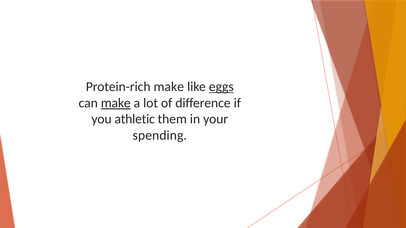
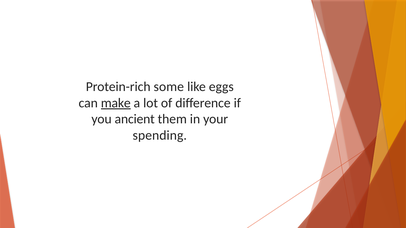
Protein-rich make: make -> some (169, 87)
eggs underline: present -> none (221, 87)
athletic: athletic -> ancient (135, 119)
